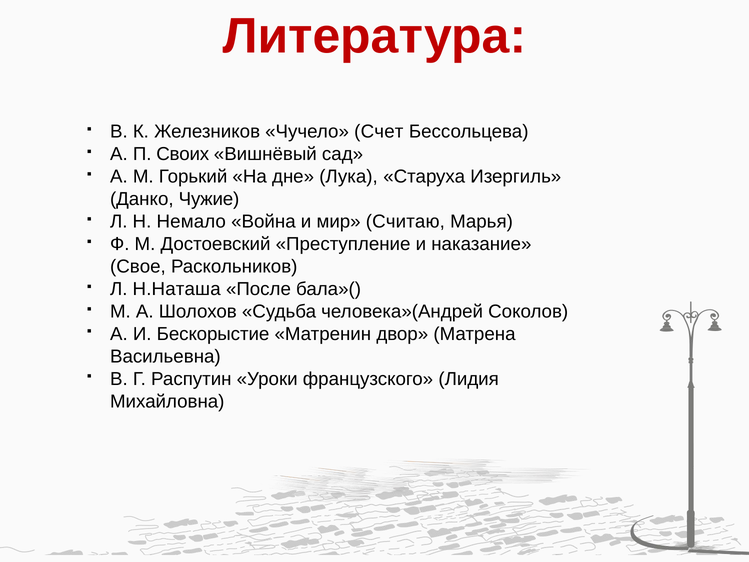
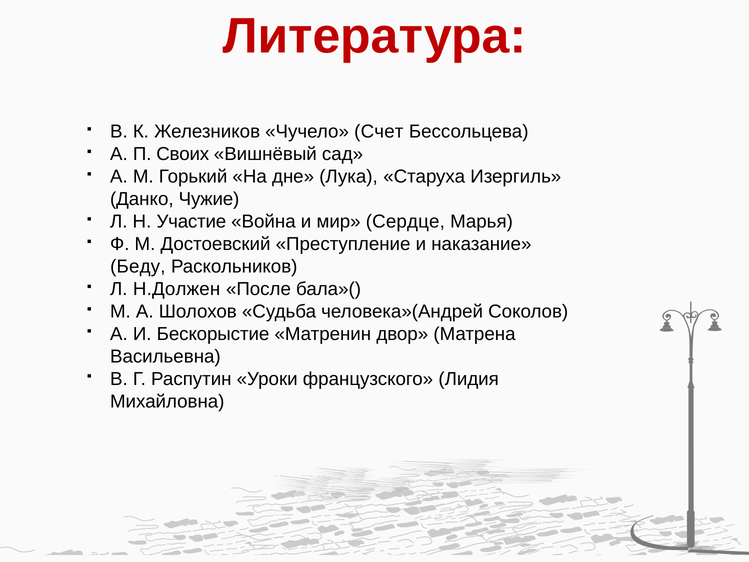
Немало: Немало -> Участие (191, 222)
Считаю: Считаю -> Сердце (405, 222)
Свое: Свое -> Беду (138, 267)
Н.Наташа: Н.Наташа -> Н.Должен (177, 289)
